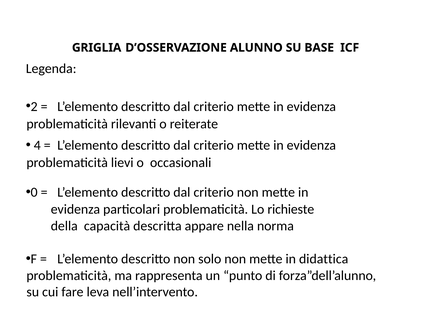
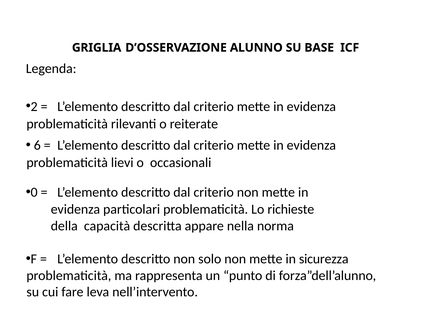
4: 4 -> 6 (37, 145)
didattica: didattica -> sicurezza (324, 259)
